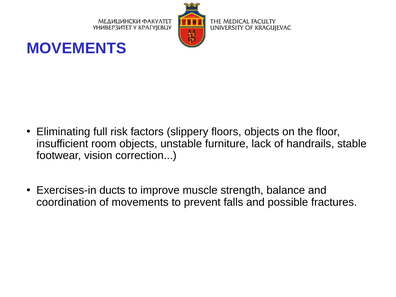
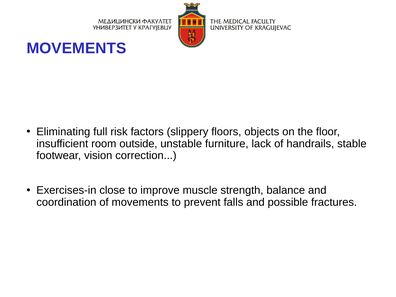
room objects: objects -> outside (138, 144)
ducts: ducts -> close (112, 190)
